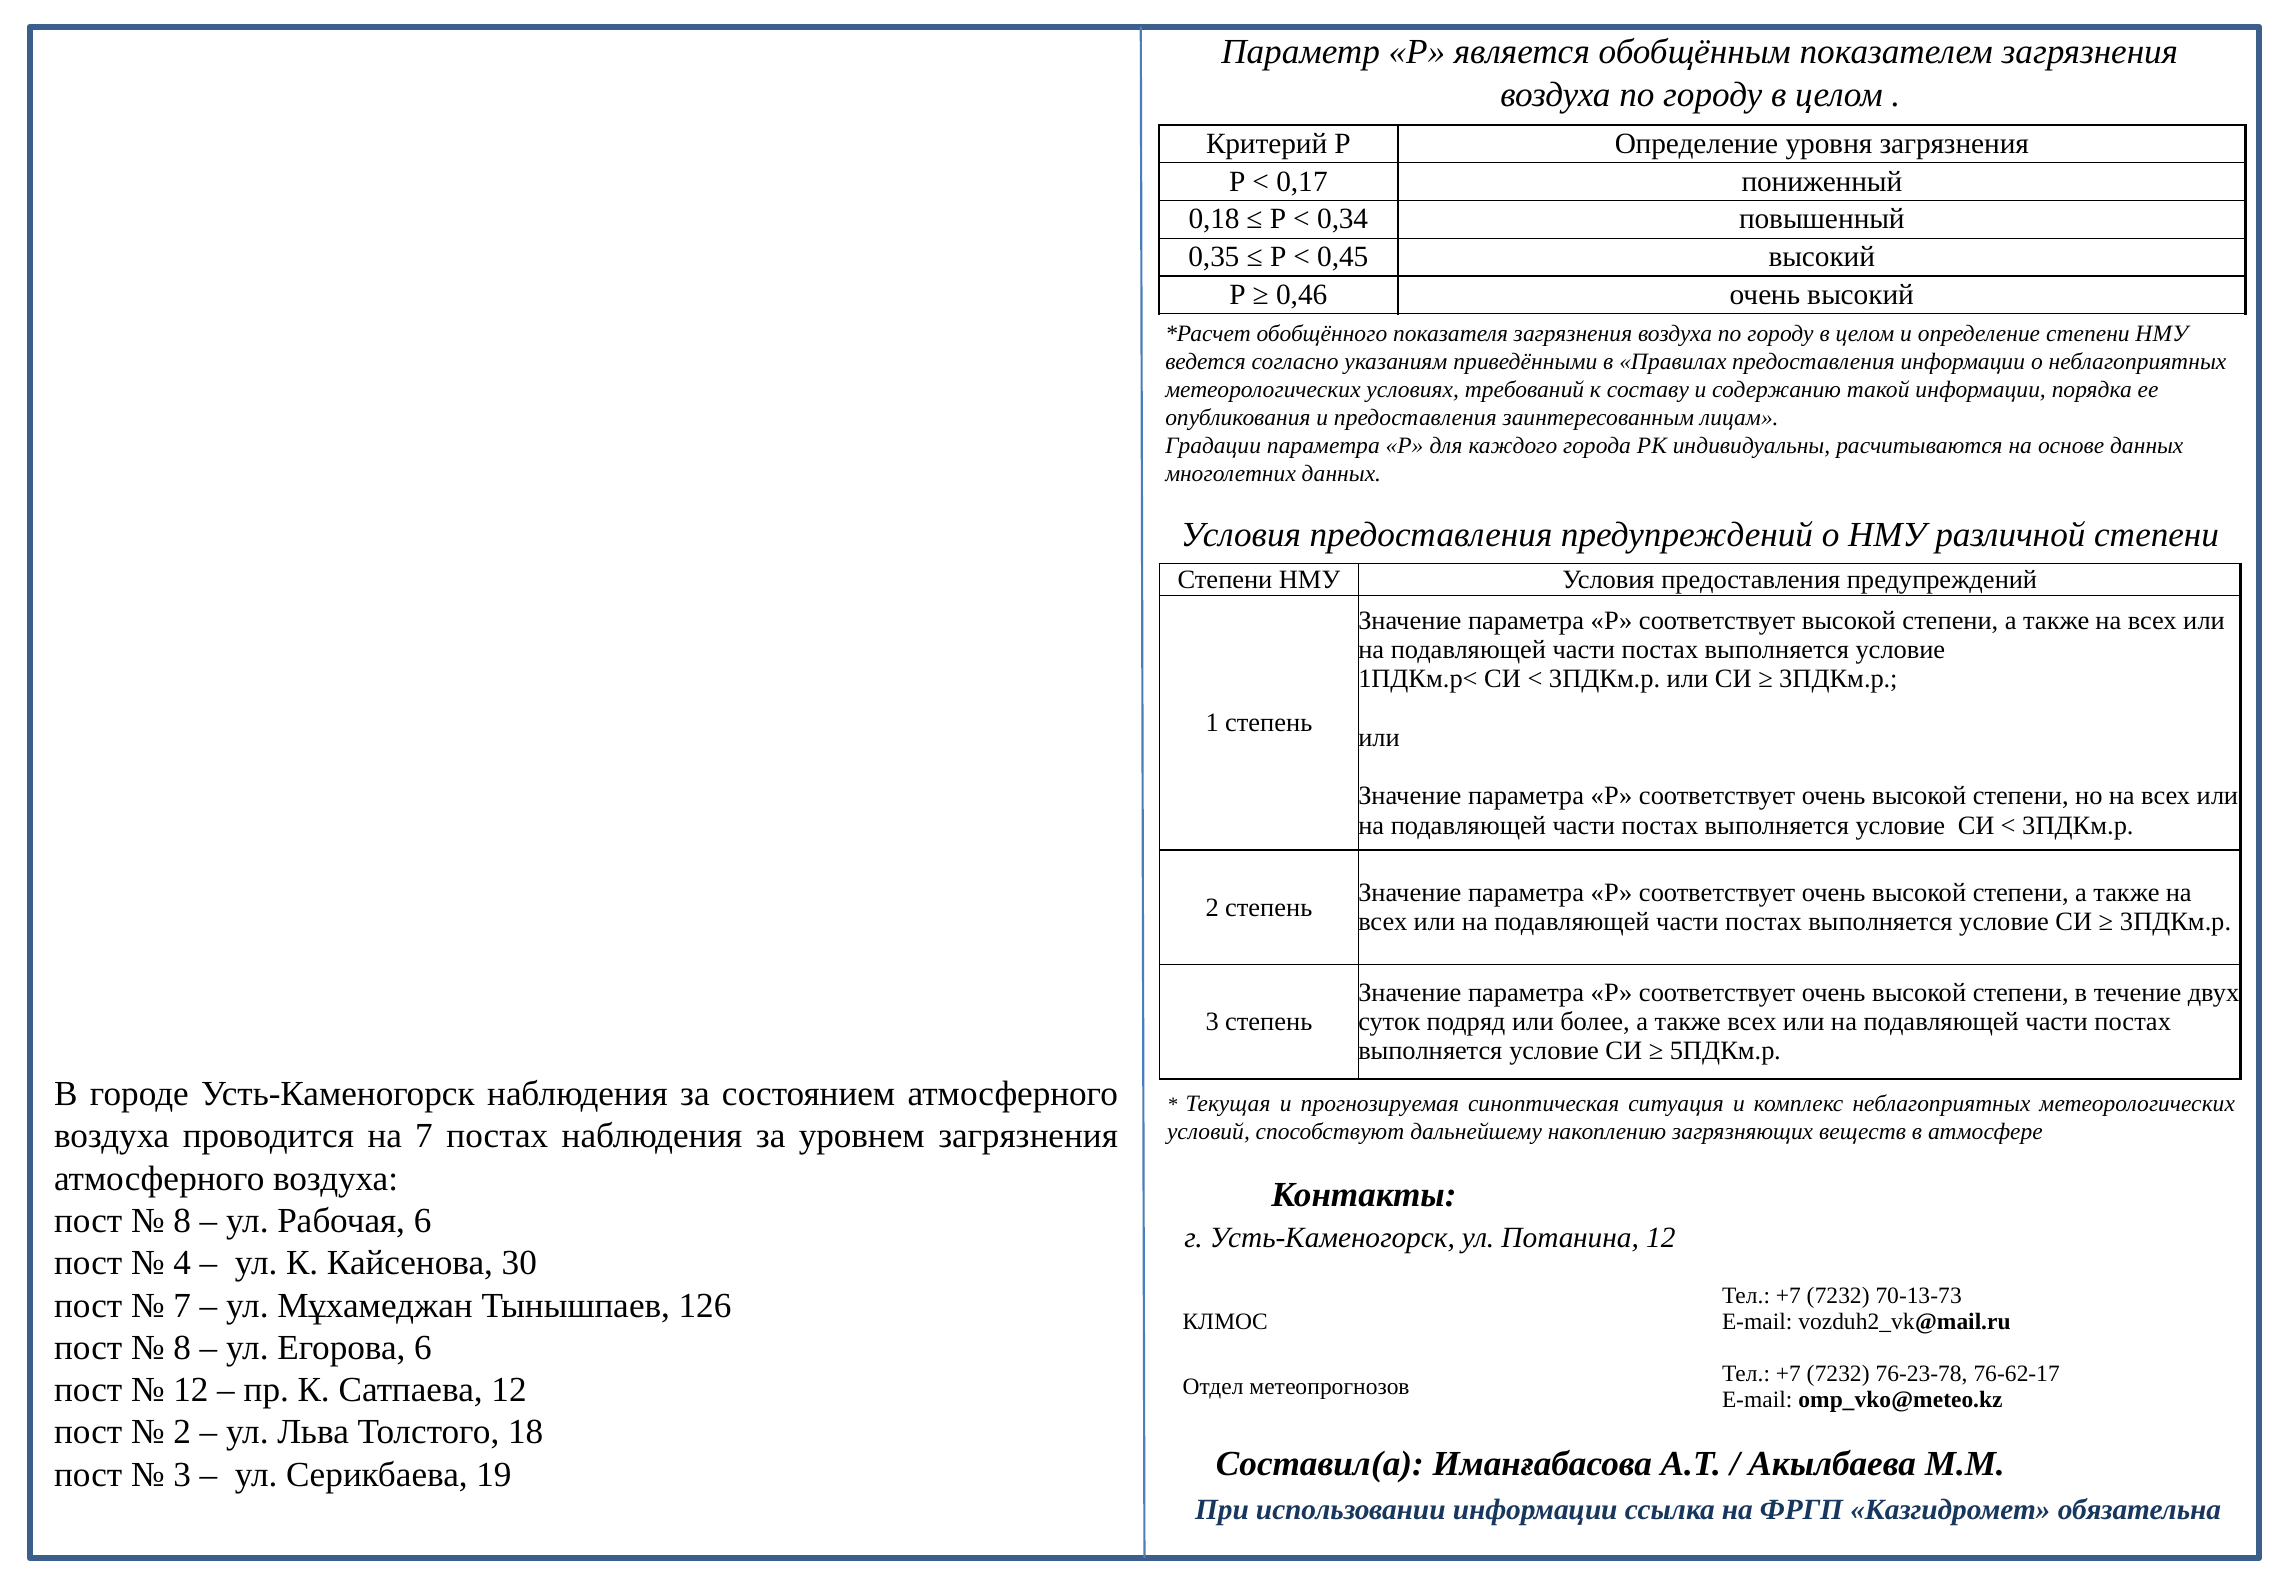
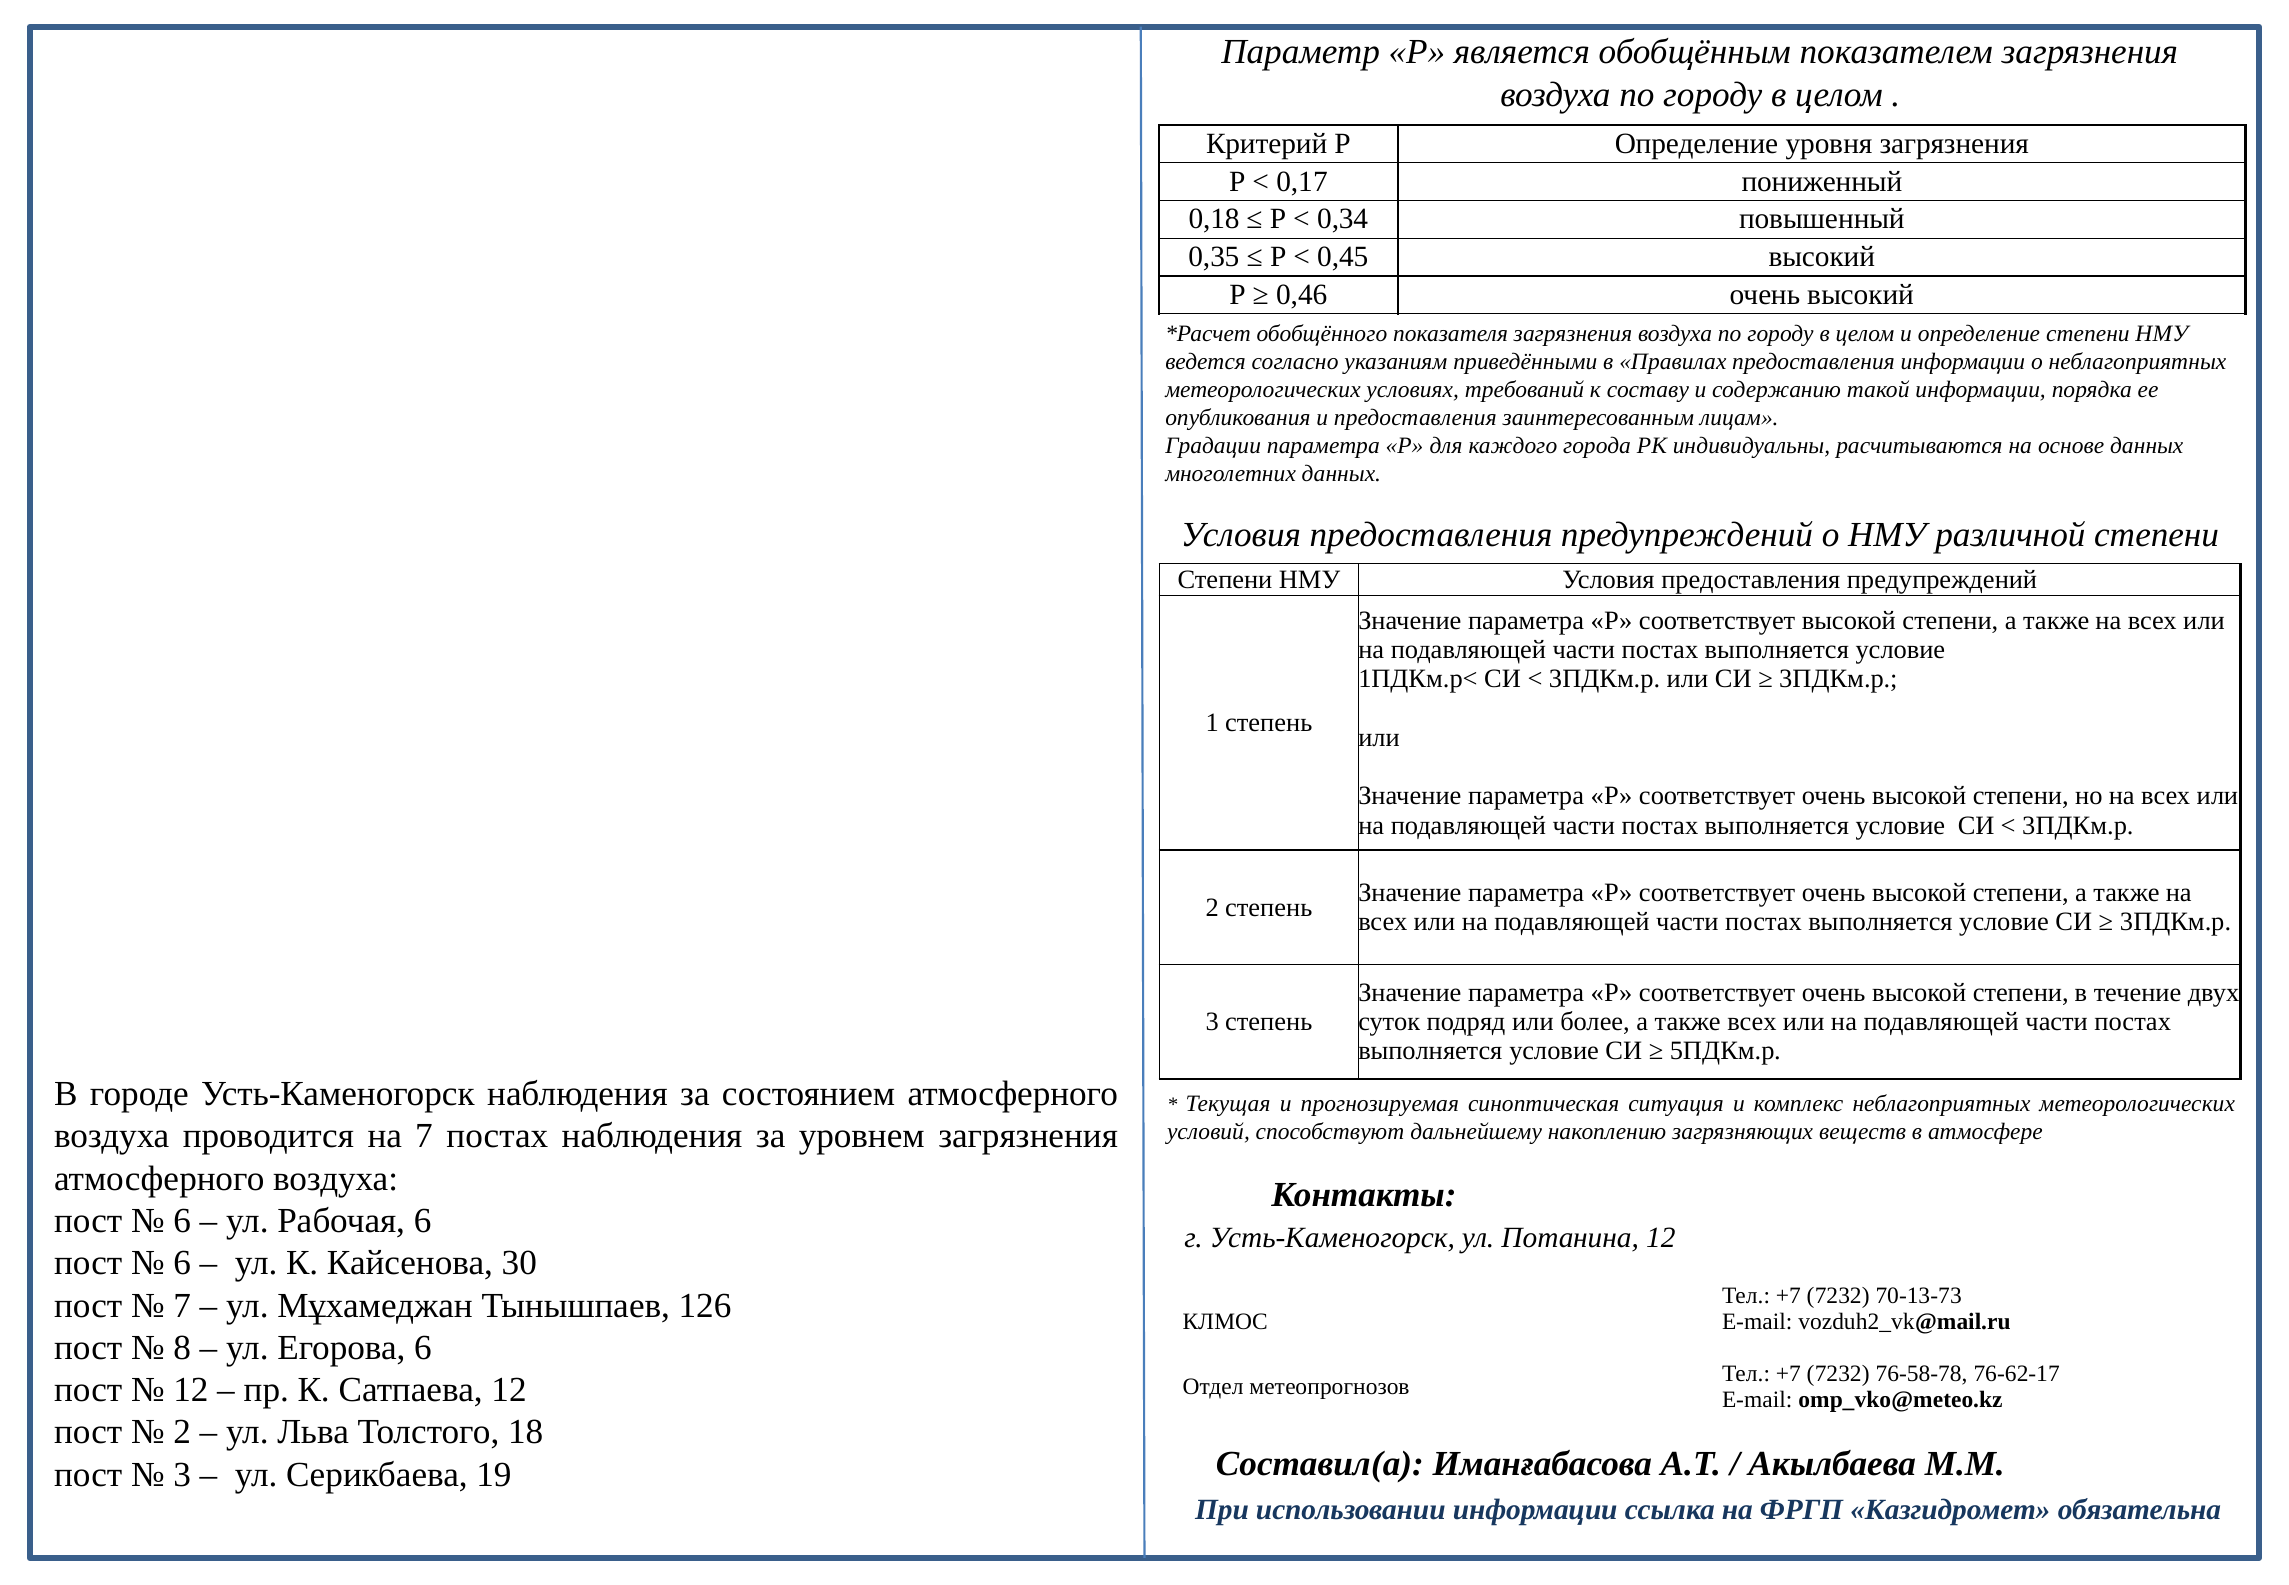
8: 8 -> 6 (182, 1221)
4: 4 -> 6 (182, 1263)
76-23-78: 76-23-78 -> 76-58-78 (1922, 1373)
